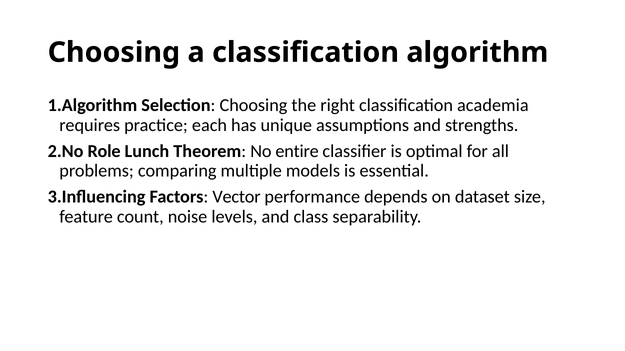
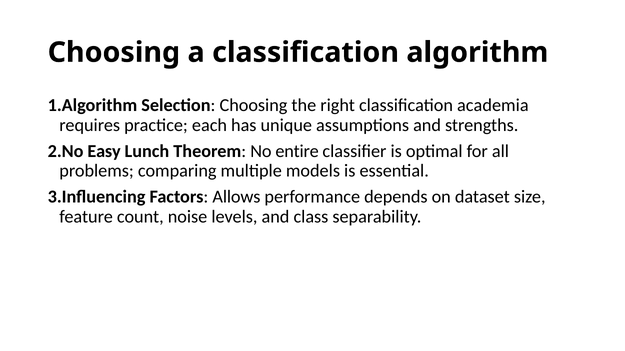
Role: Role -> Easy (104, 151)
Vector: Vector -> Allows (236, 197)
